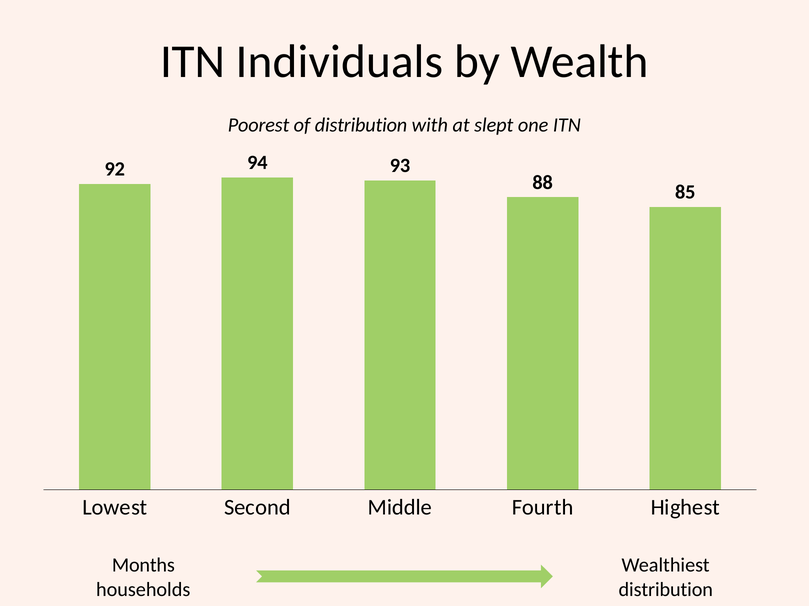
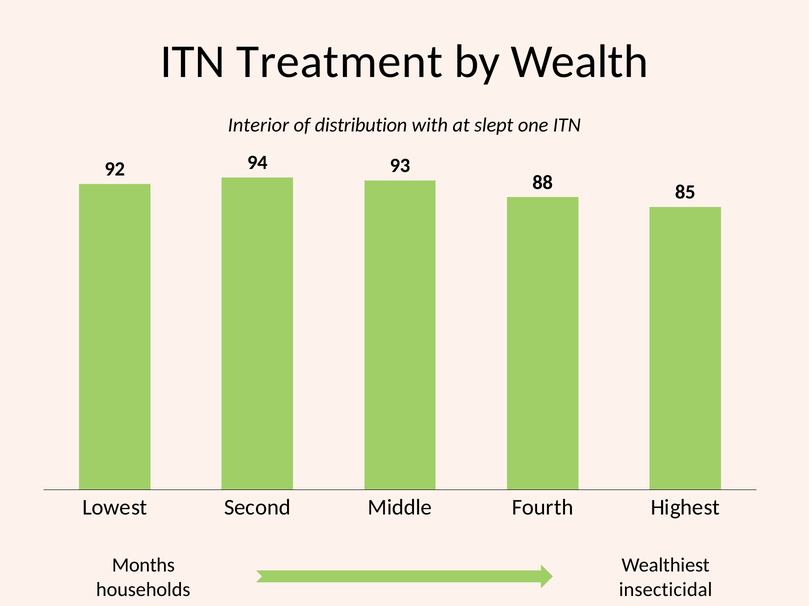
Individuals: Individuals -> Treatment (339, 62)
Poorest: Poorest -> Interior (258, 125)
distribution: distribution -> insecticidal (666, 590)
